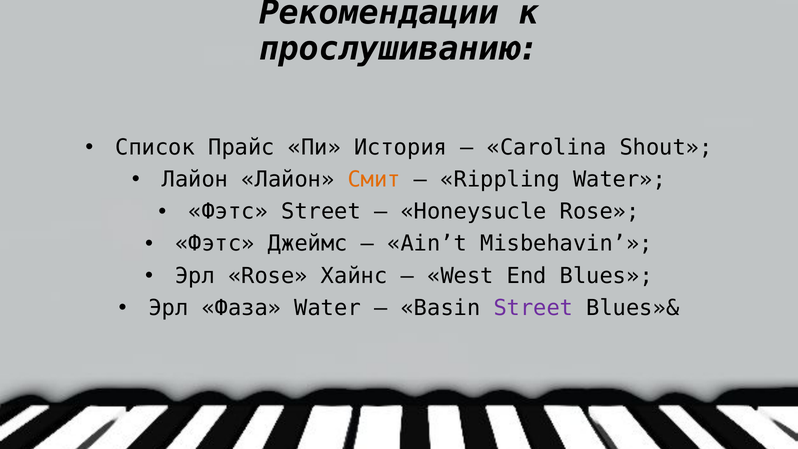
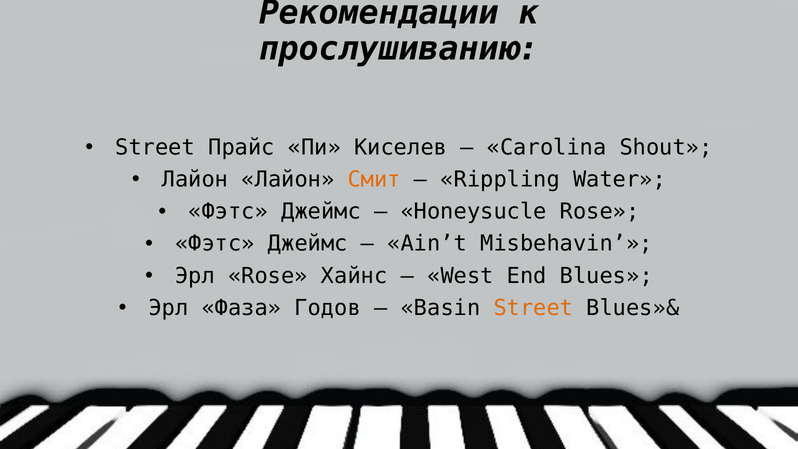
Список: Список -> Street (155, 147)
История: История -> Киселев (401, 147)
Street: Street -> Джеймс (321, 212)
Фаза Water: Water -> Годов (328, 308)
Street colour: purple -> orange (533, 308)
